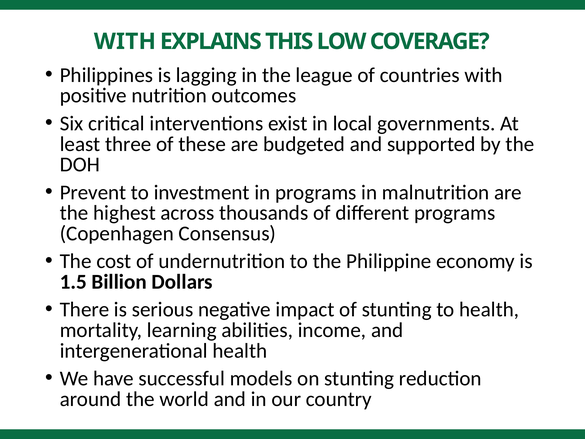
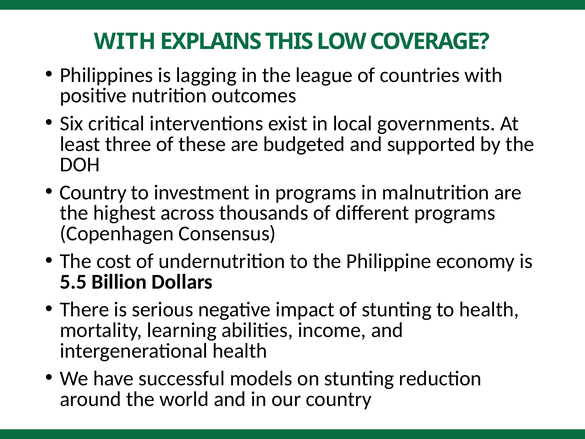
Prevent: Prevent -> Country (93, 192)
1.5: 1.5 -> 5.5 (73, 282)
